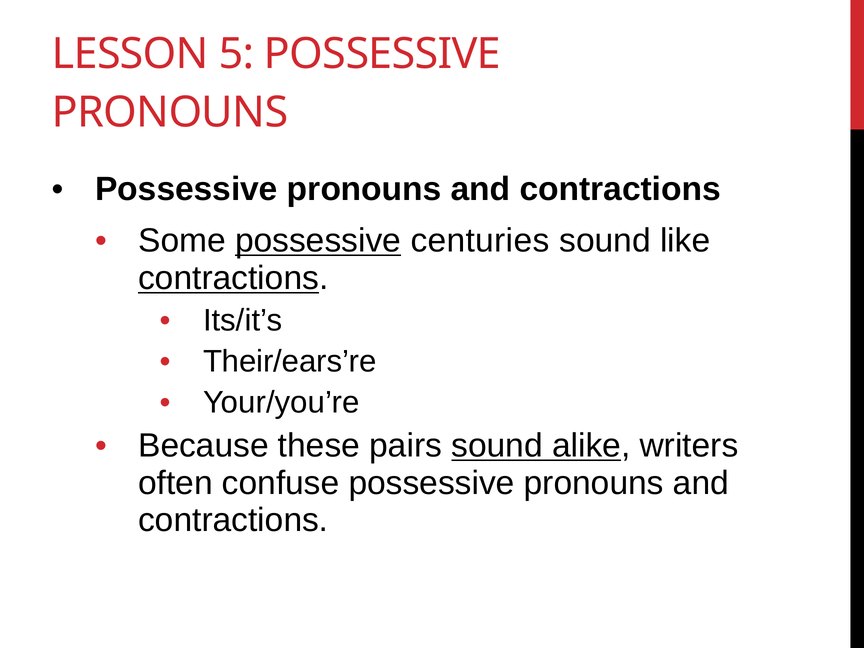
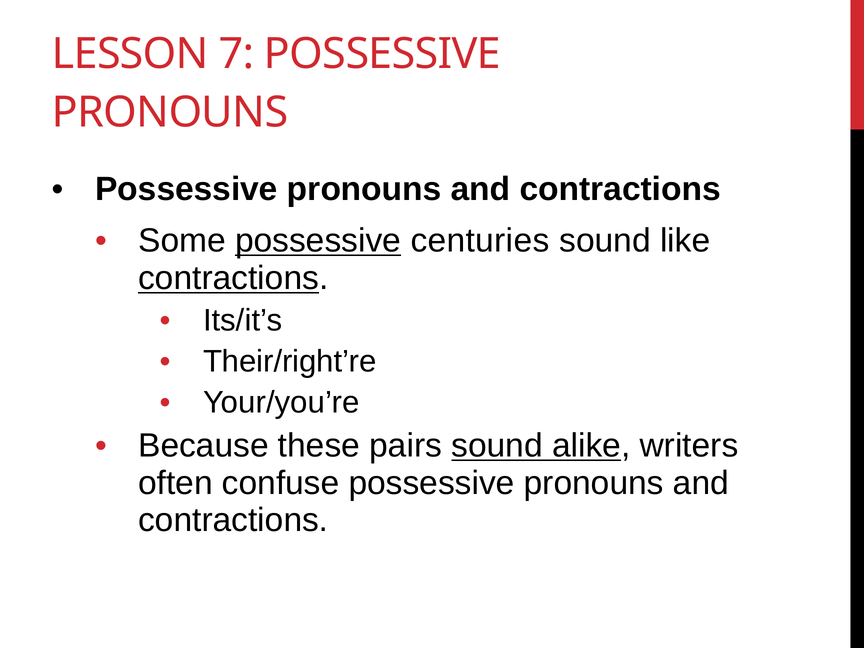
5: 5 -> 7 (237, 54)
Their/ears’re: Their/ears’re -> Their/right’re (290, 361)
